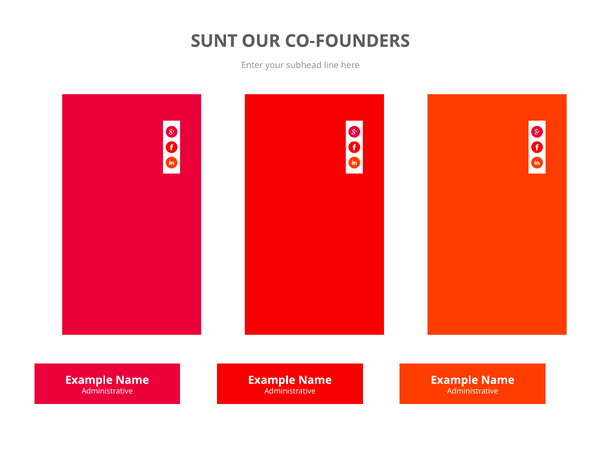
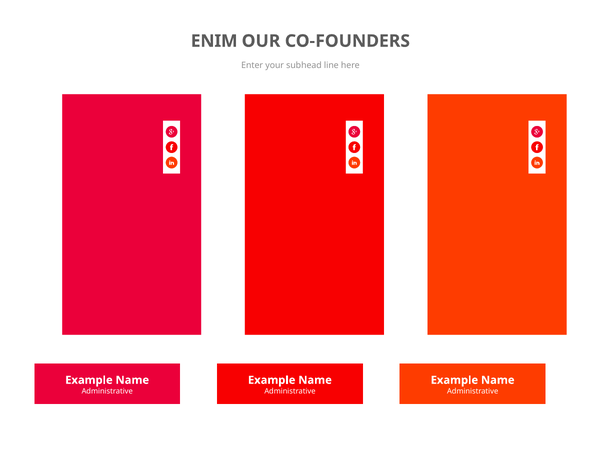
SUNT: SUNT -> ENIM (214, 41)
